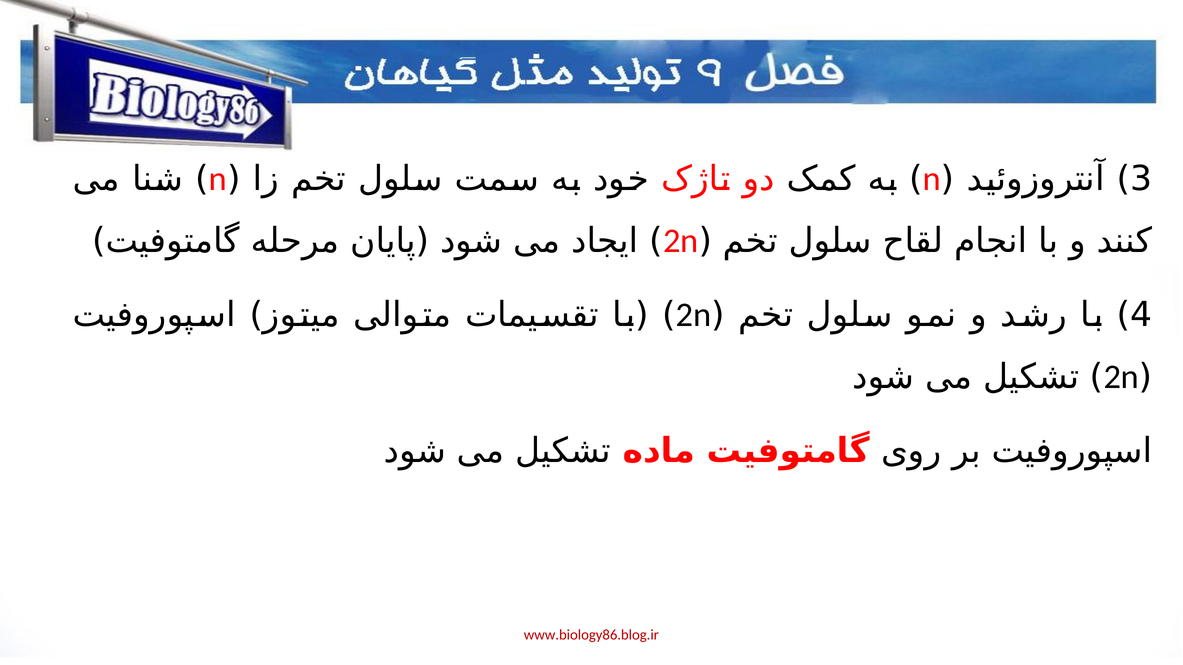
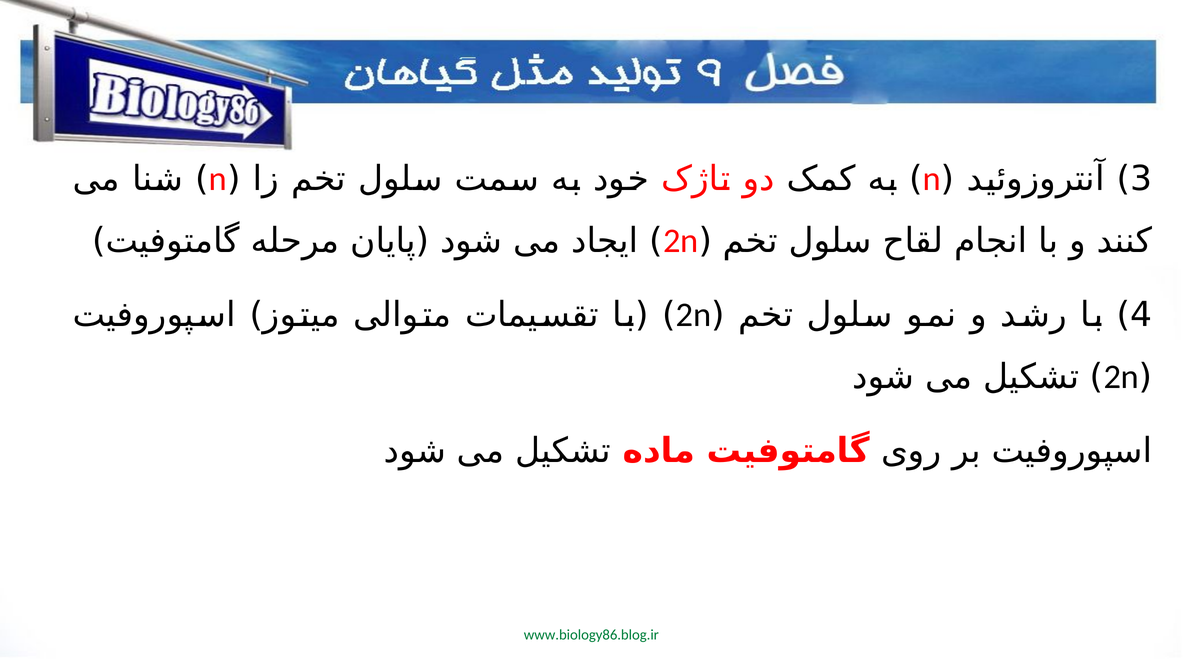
www.biology86.blog.ir colour: red -> green (591, 635)
